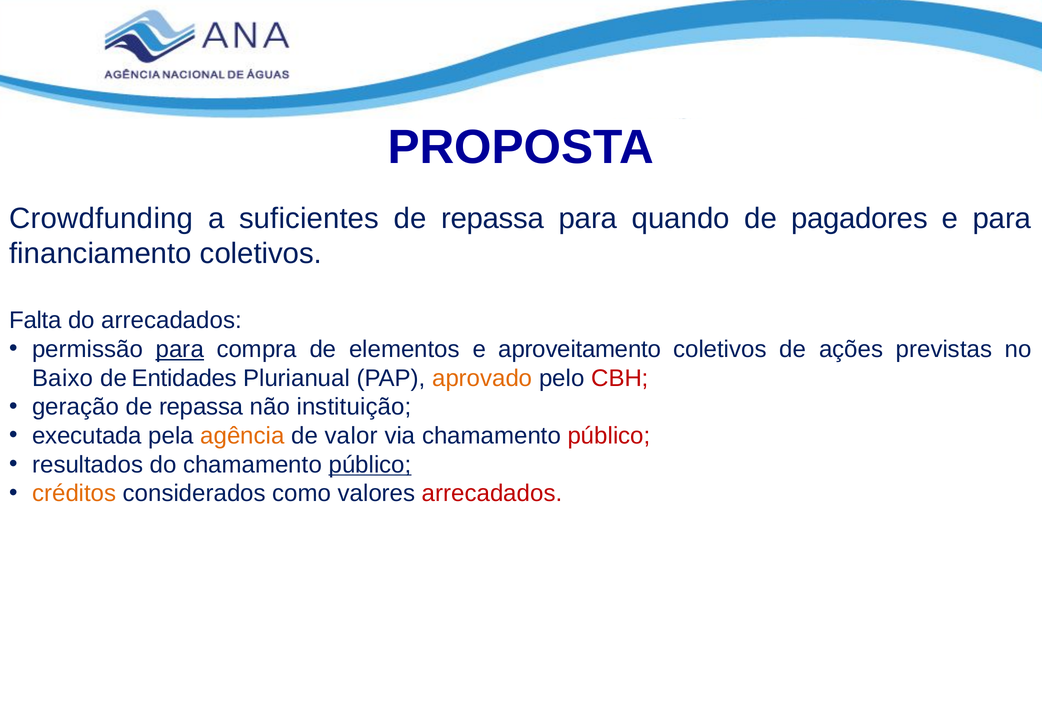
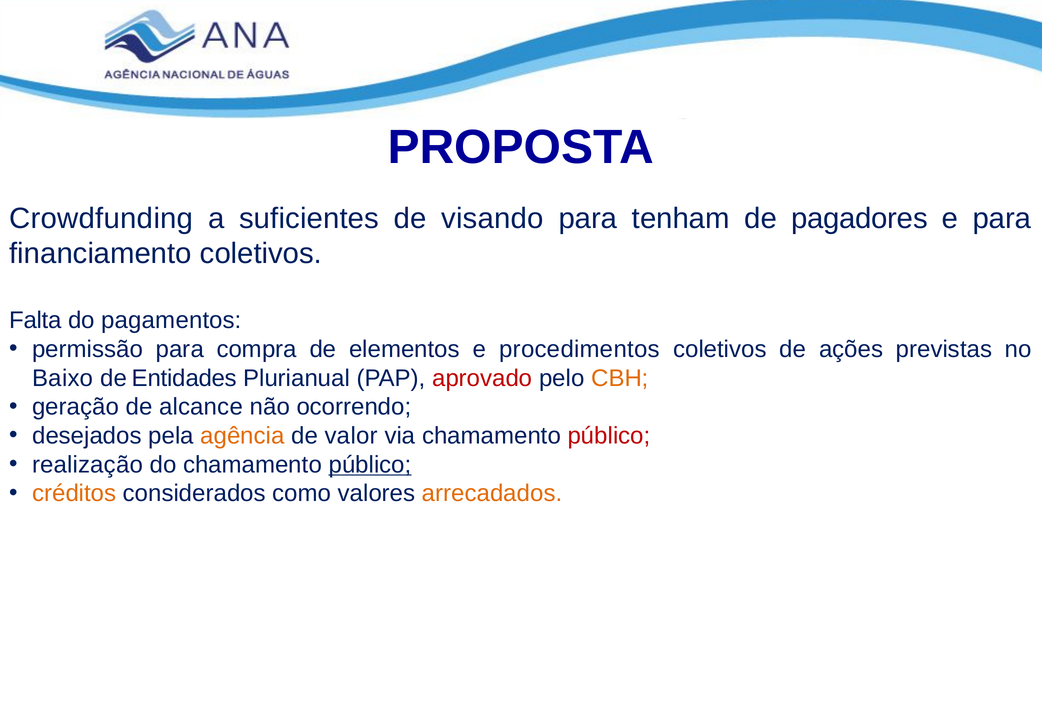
repassa: repassa -> visando (493, 218)
quando: quando -> tenham (681, 218)
do arrecadados: arrecadados -> pagamentos (172, 321)
para underline: present -> none (180, 349)
aproveitamento: aproveitamento -> procedimentos (579, 349)
aprovado colour: orange -> red (482, 378)
CBH colour: red -> orange (620, 378)
geração de repassa: repassa -> alcance (201, 407)
instituição: instituição -> ocorrendo (354, 407)
executada: executada -> desejados (87, 436)
resultados: resultados -> realização (88, 465)
arrecadados colour: red -> orange (492, 494)
